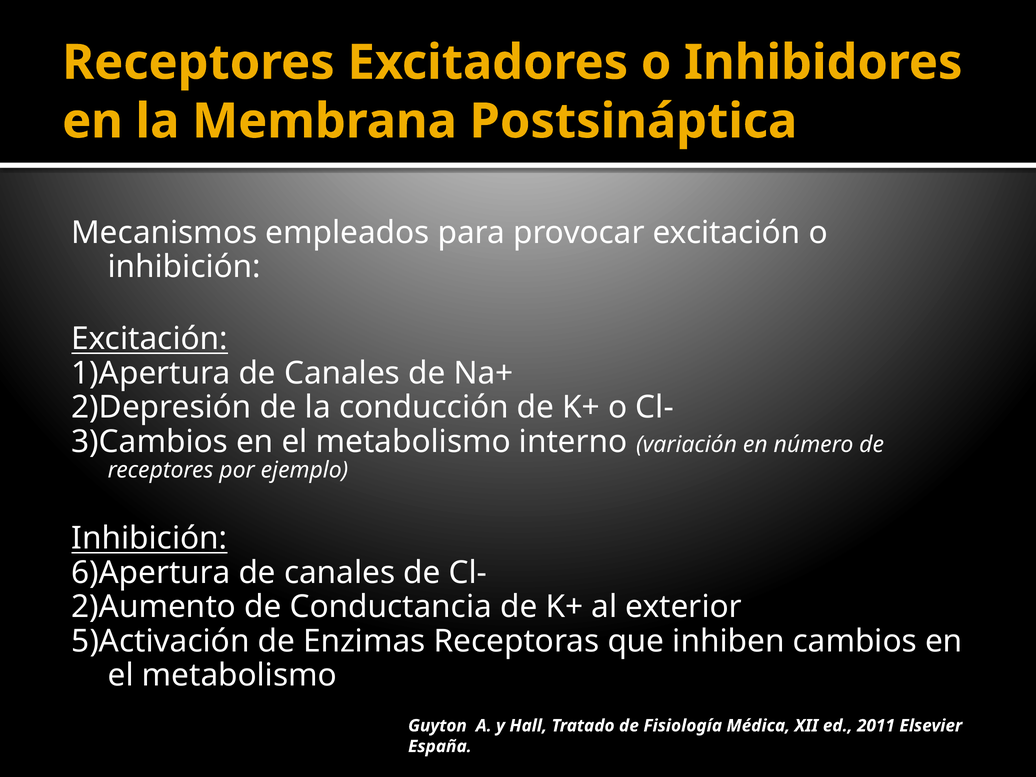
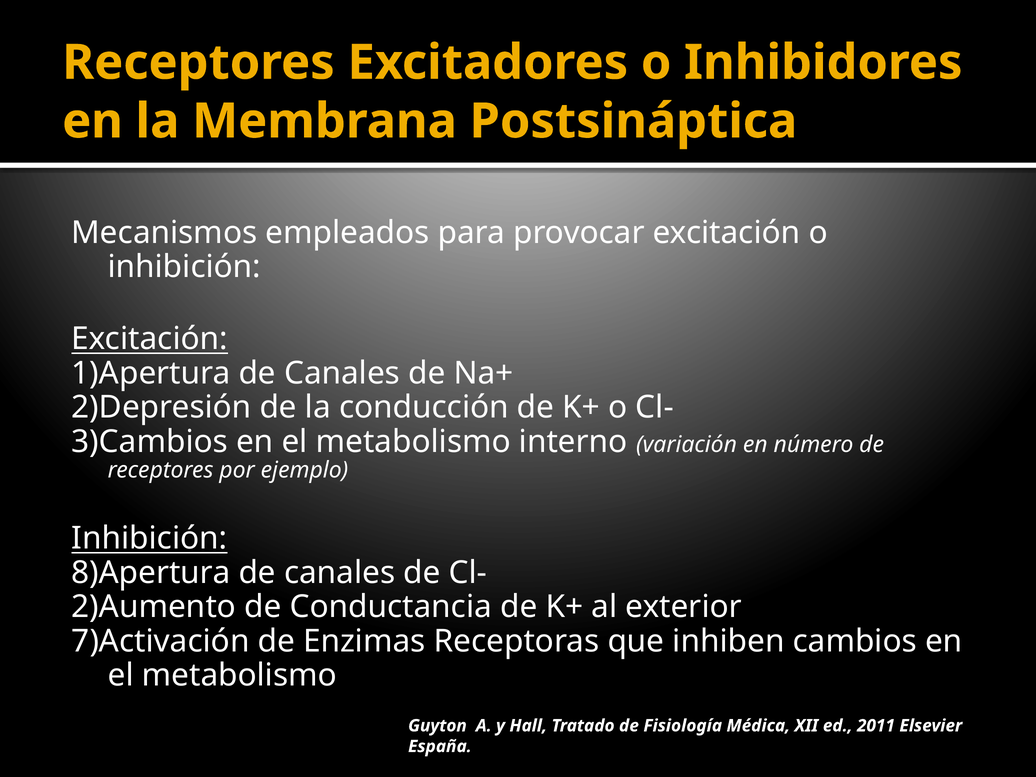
6)Apertura: 6)Apertura -> 8)Apertura (151, 573)
5)Activación: 5)Activación -> 7)Activación (161, 641)
